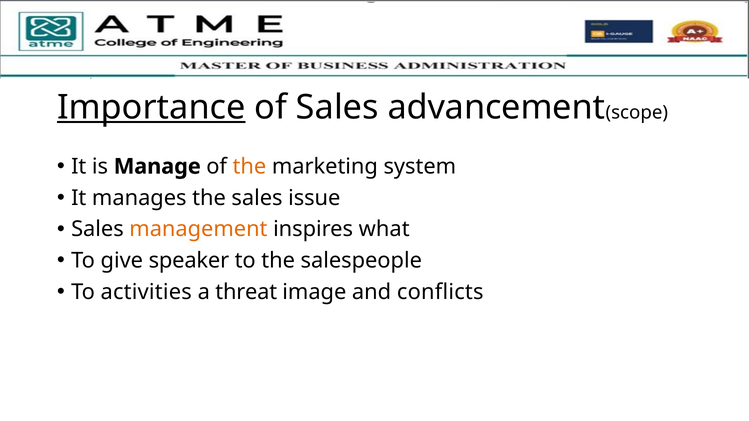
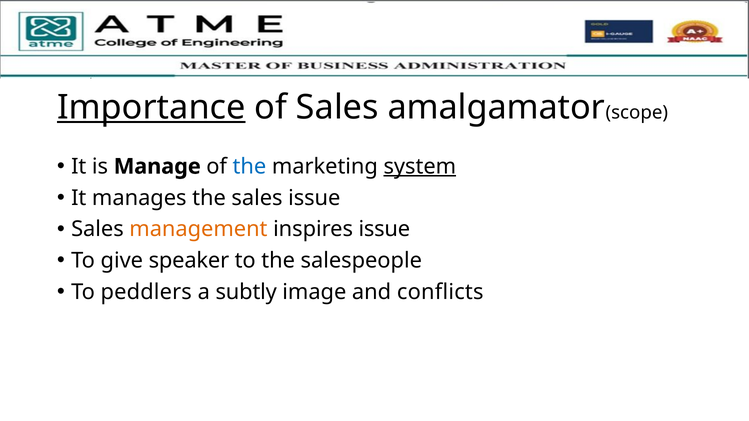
advancement: advancement -> amalgamator (496, 107)
the colour: orange -> blue (249, 167)
system underline: none -> present (420, 167)
inspires what: what -> issue (384, 229)
activities: activities -> peddlers (146, 292)
threat: threat -> subtly (246, 292)
